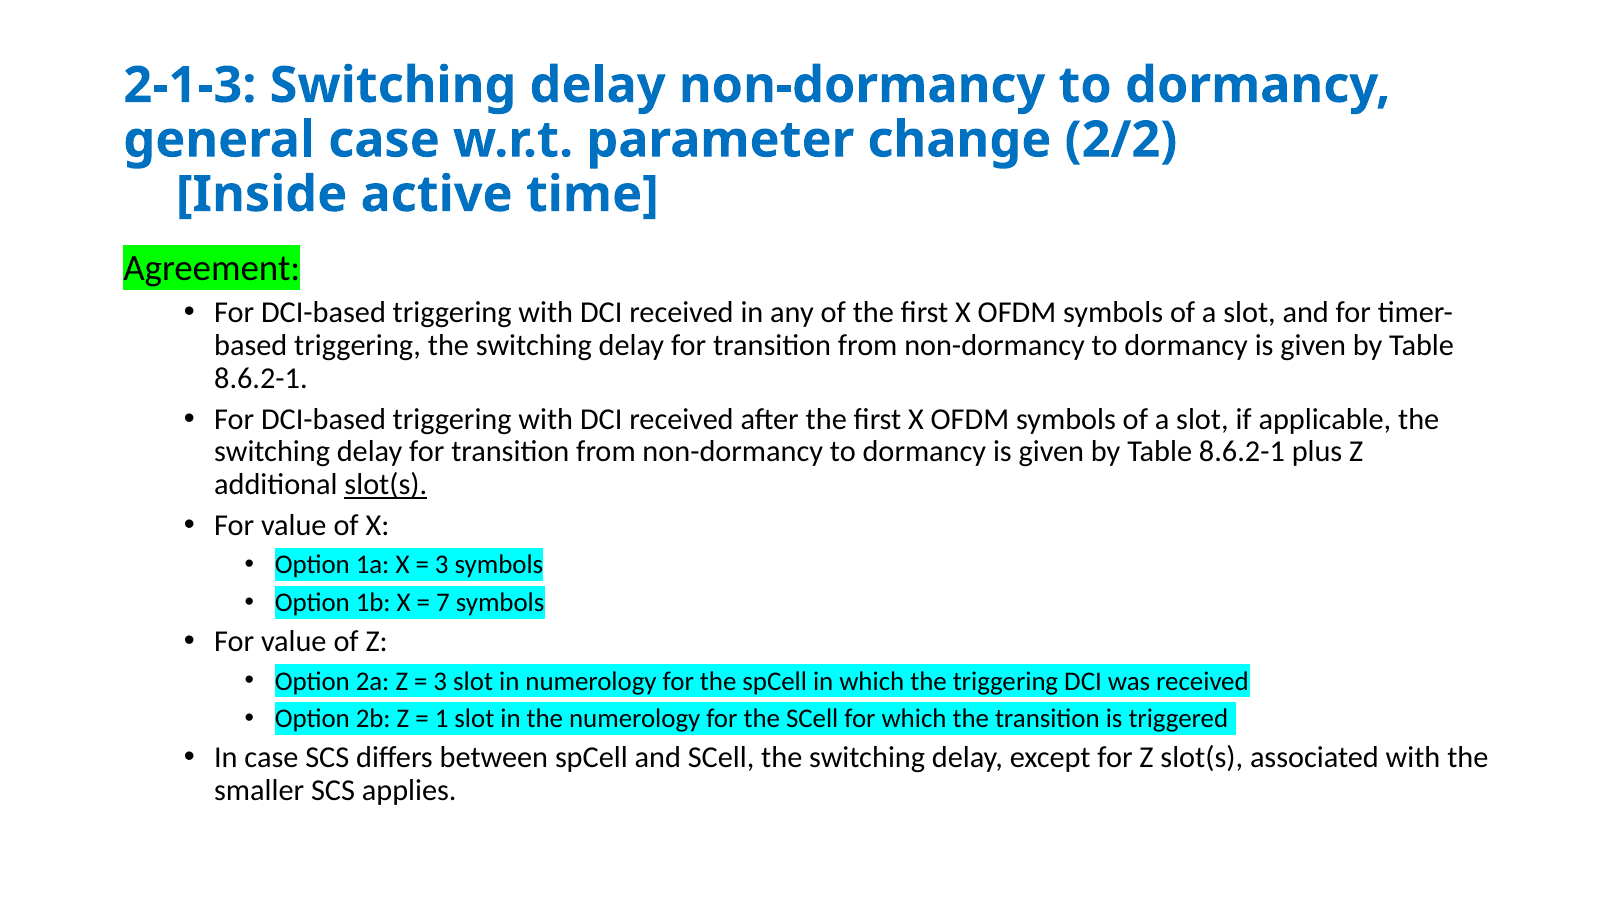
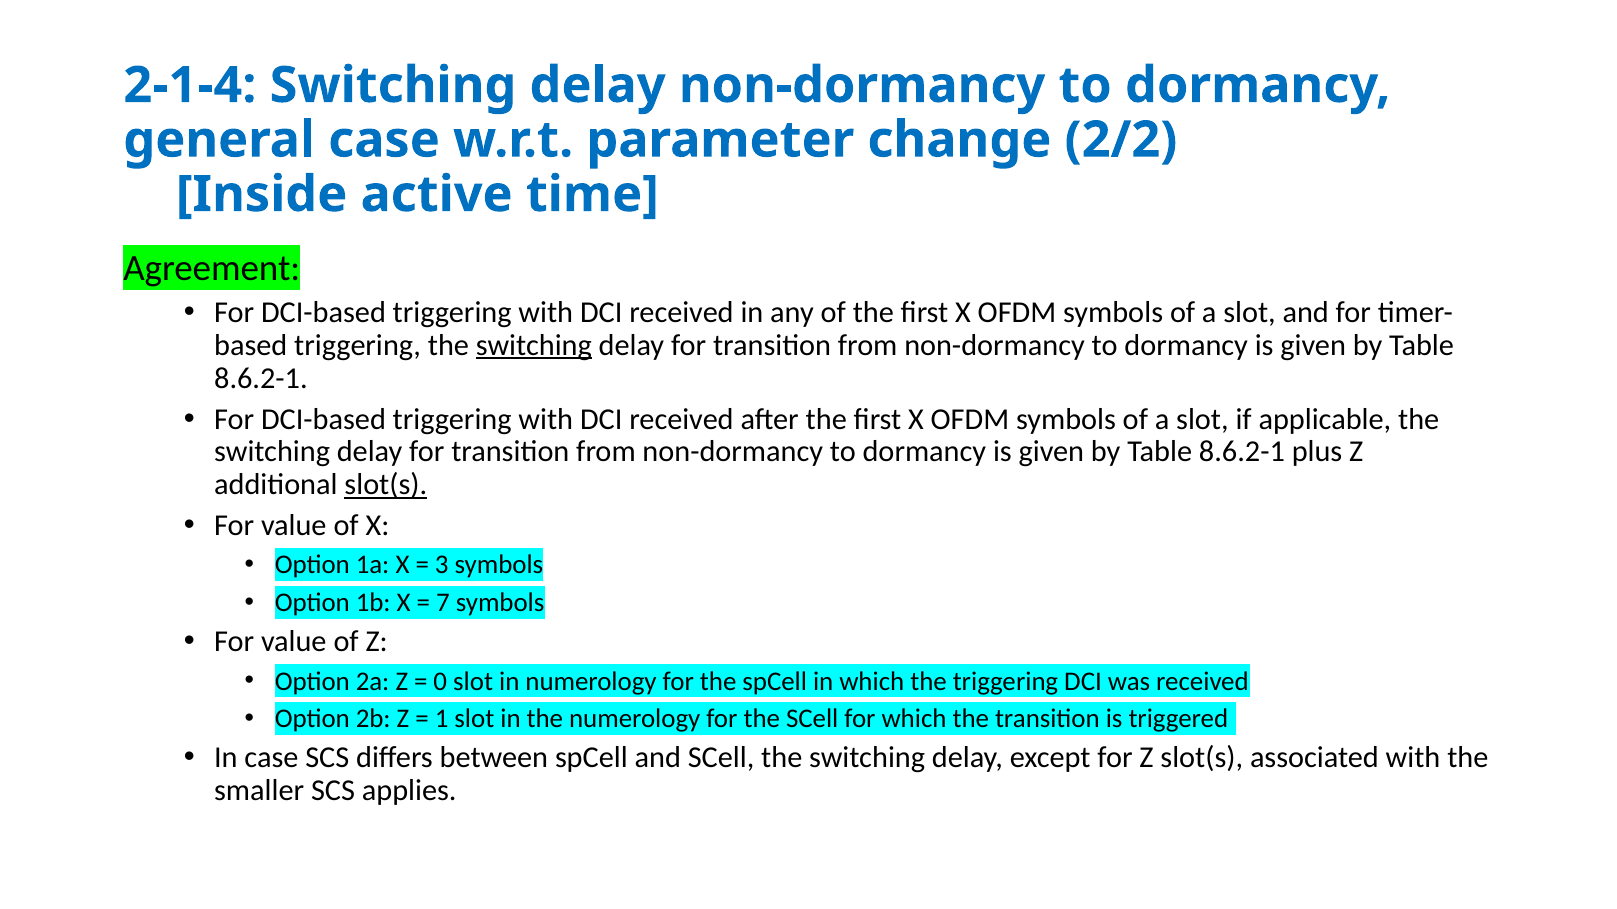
2-1-3: 2-1-3 -> 2-1-4 (190, 85)
switching underline: none -> present (534, 346)
3: 3 -> 0 (440, 682)
